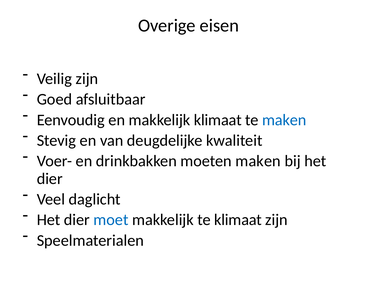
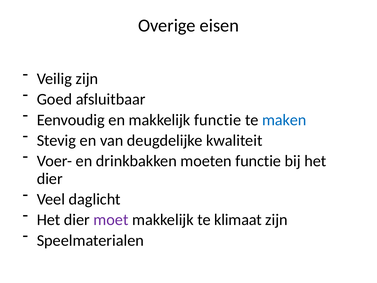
makkelijk klimaat: klimaat -> functie (218, 120)
moeten maken: maken -> functie (258, 161)
moet colour: blue -> purple (111, 220)
